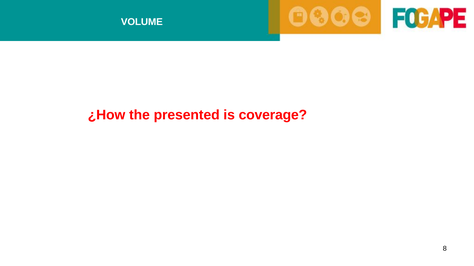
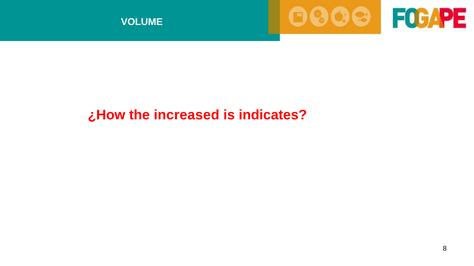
presented: presented -> increased (187, 115)
coverage: coverage -> indicates (273, 115)
